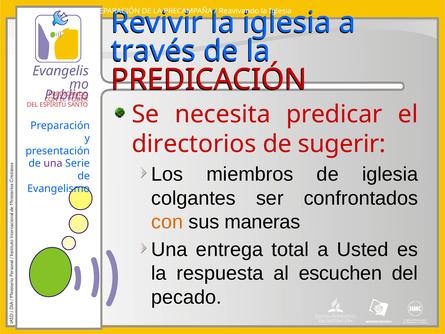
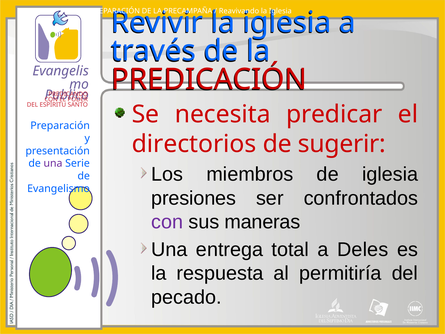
colgantes: colgantes -> presiones (194, 198)
con colour: orange -> purple (167, 222)
Usted: Usted -> Deles (363, 250)
escuchen: escuchen -> permitiría (340, 273)
